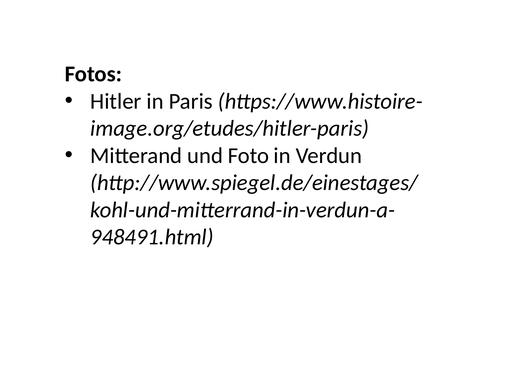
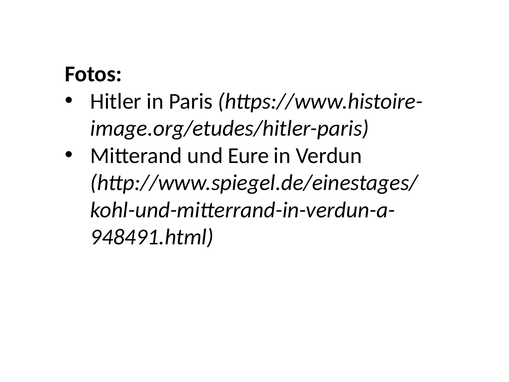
Foto: Foto -> Eure (248, 155)
